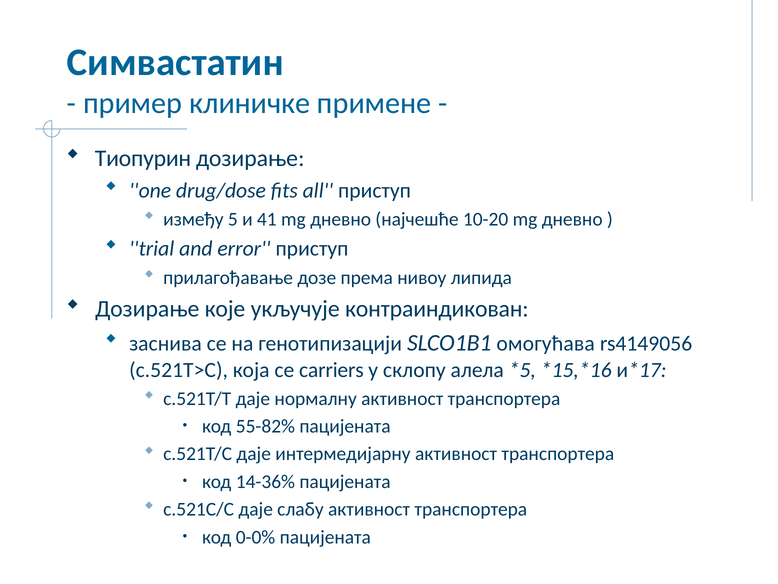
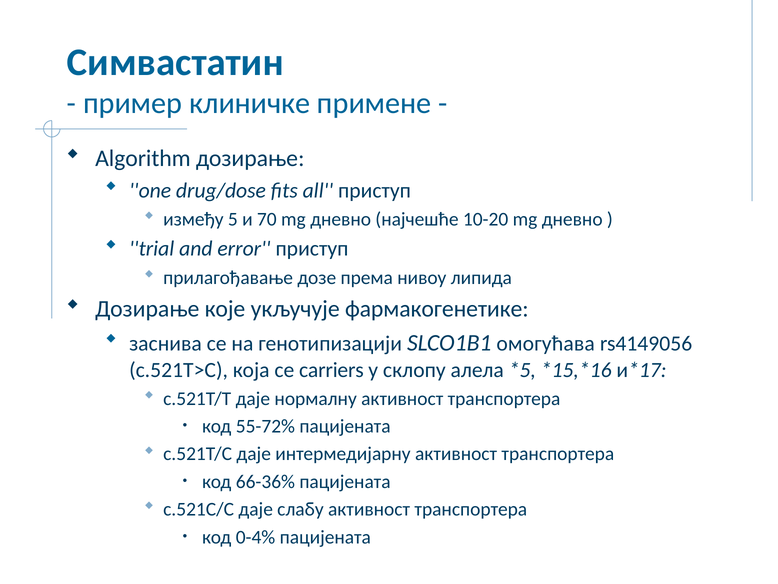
Тиопурин: Тиопурин -> Algorithm (143, 158)
41: 41 -> 70 (267, 219)
контраиндикован: контраиндикован -> фармакогенетике (437, 309)
55-82%: 55-82% -> 55-72% (265, 426)
14-36%: 14-36% -> 66-36% (265, 481)
0-0%: 0-0% -> 0-4% (256, 537)
